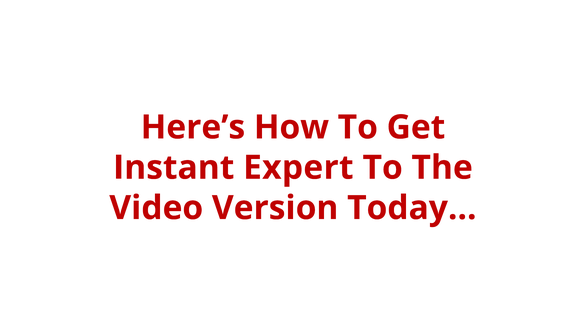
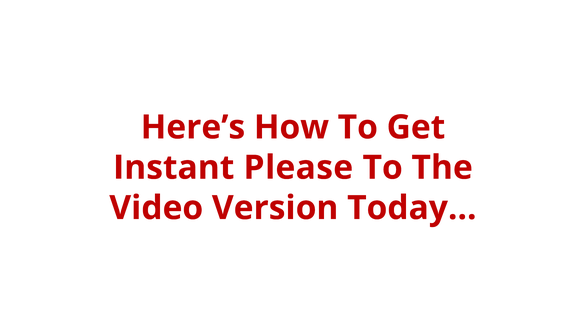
Expert: Expert -> Please (298, 167)
